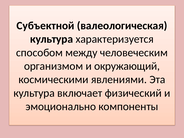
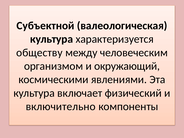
способом: способом -> обществу (39, 53)
эмоционально: эмоционально -> включительно (61, 107)
